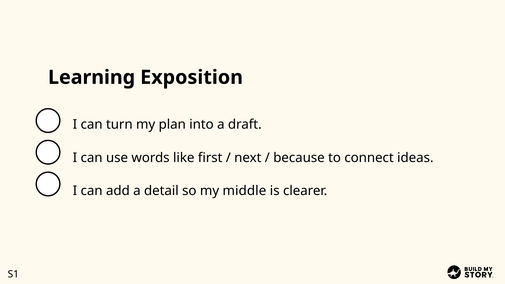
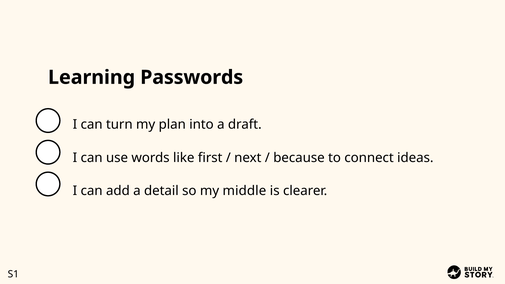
Exposition: Exposition -> Passwords (192, 77)
